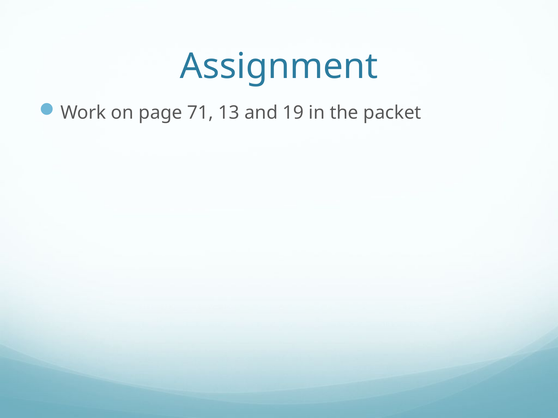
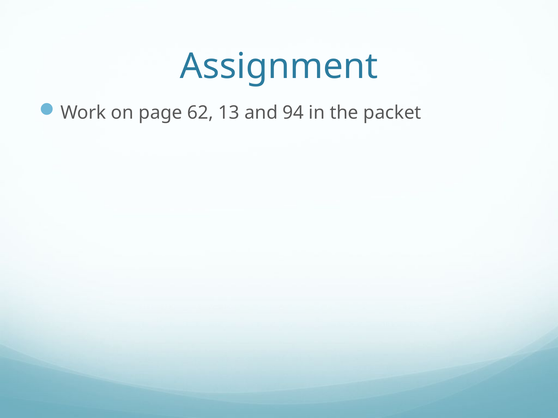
71: 71 -> 62 (200, 113)
19: 19 -> 94 (293, 113)
